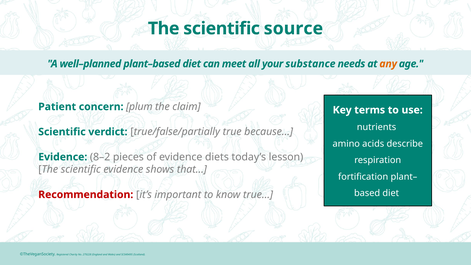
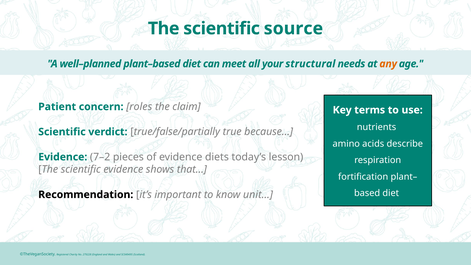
substance: substance -> structural (310, 64)
plum: plum -> roles (139, 107)
8–2: 8–2 -> 7–2 (100, 157)
Recommendation colour: red -> black (86, 195)
true…: true… -> unit… (258, 195)
